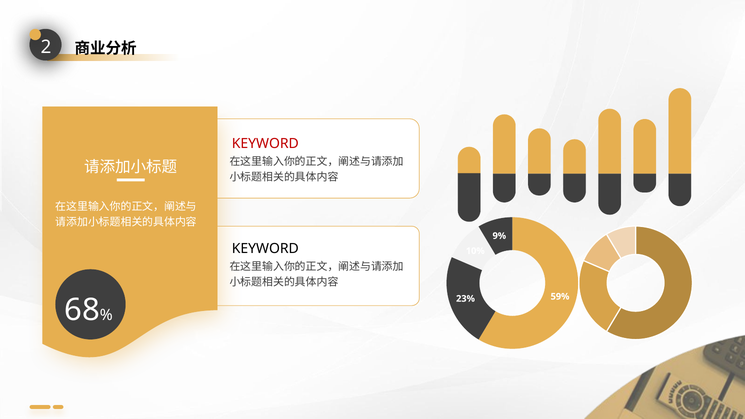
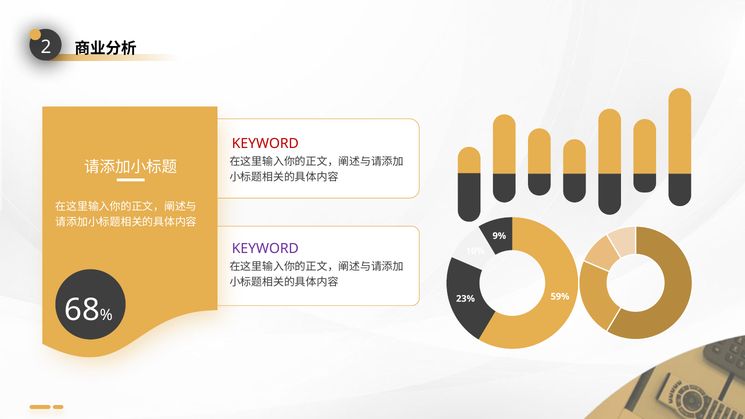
KEYWORD colour: black -> purple (265, 249)
